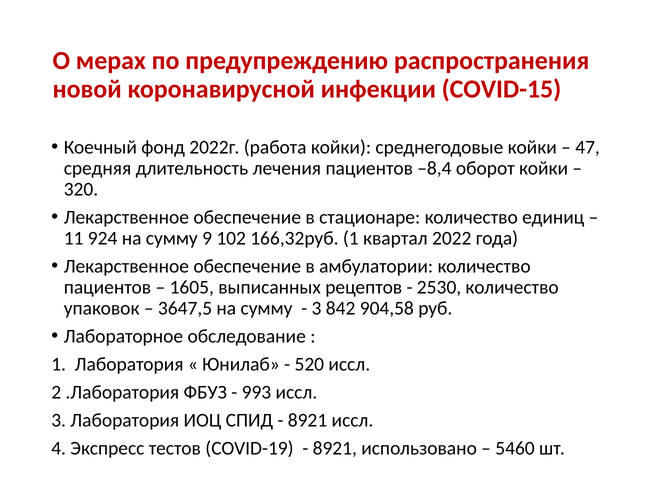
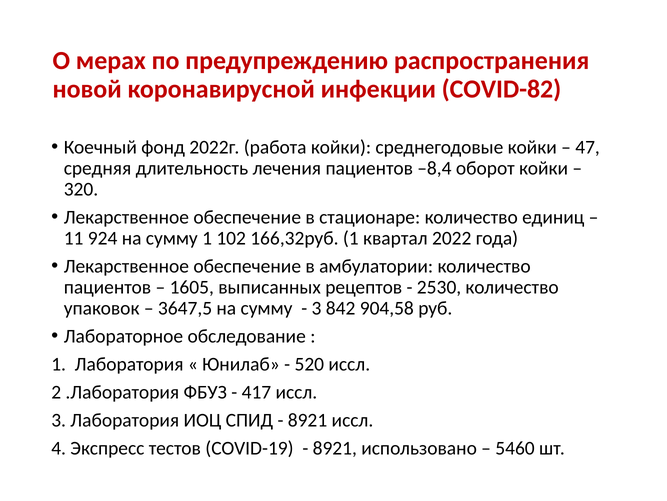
COVID-15: COVID-15 -> COVID-82 (501, 89)
сумму 9: 9 -> 1 (207, 238)
993: 993 -> 417 (256, 392)
